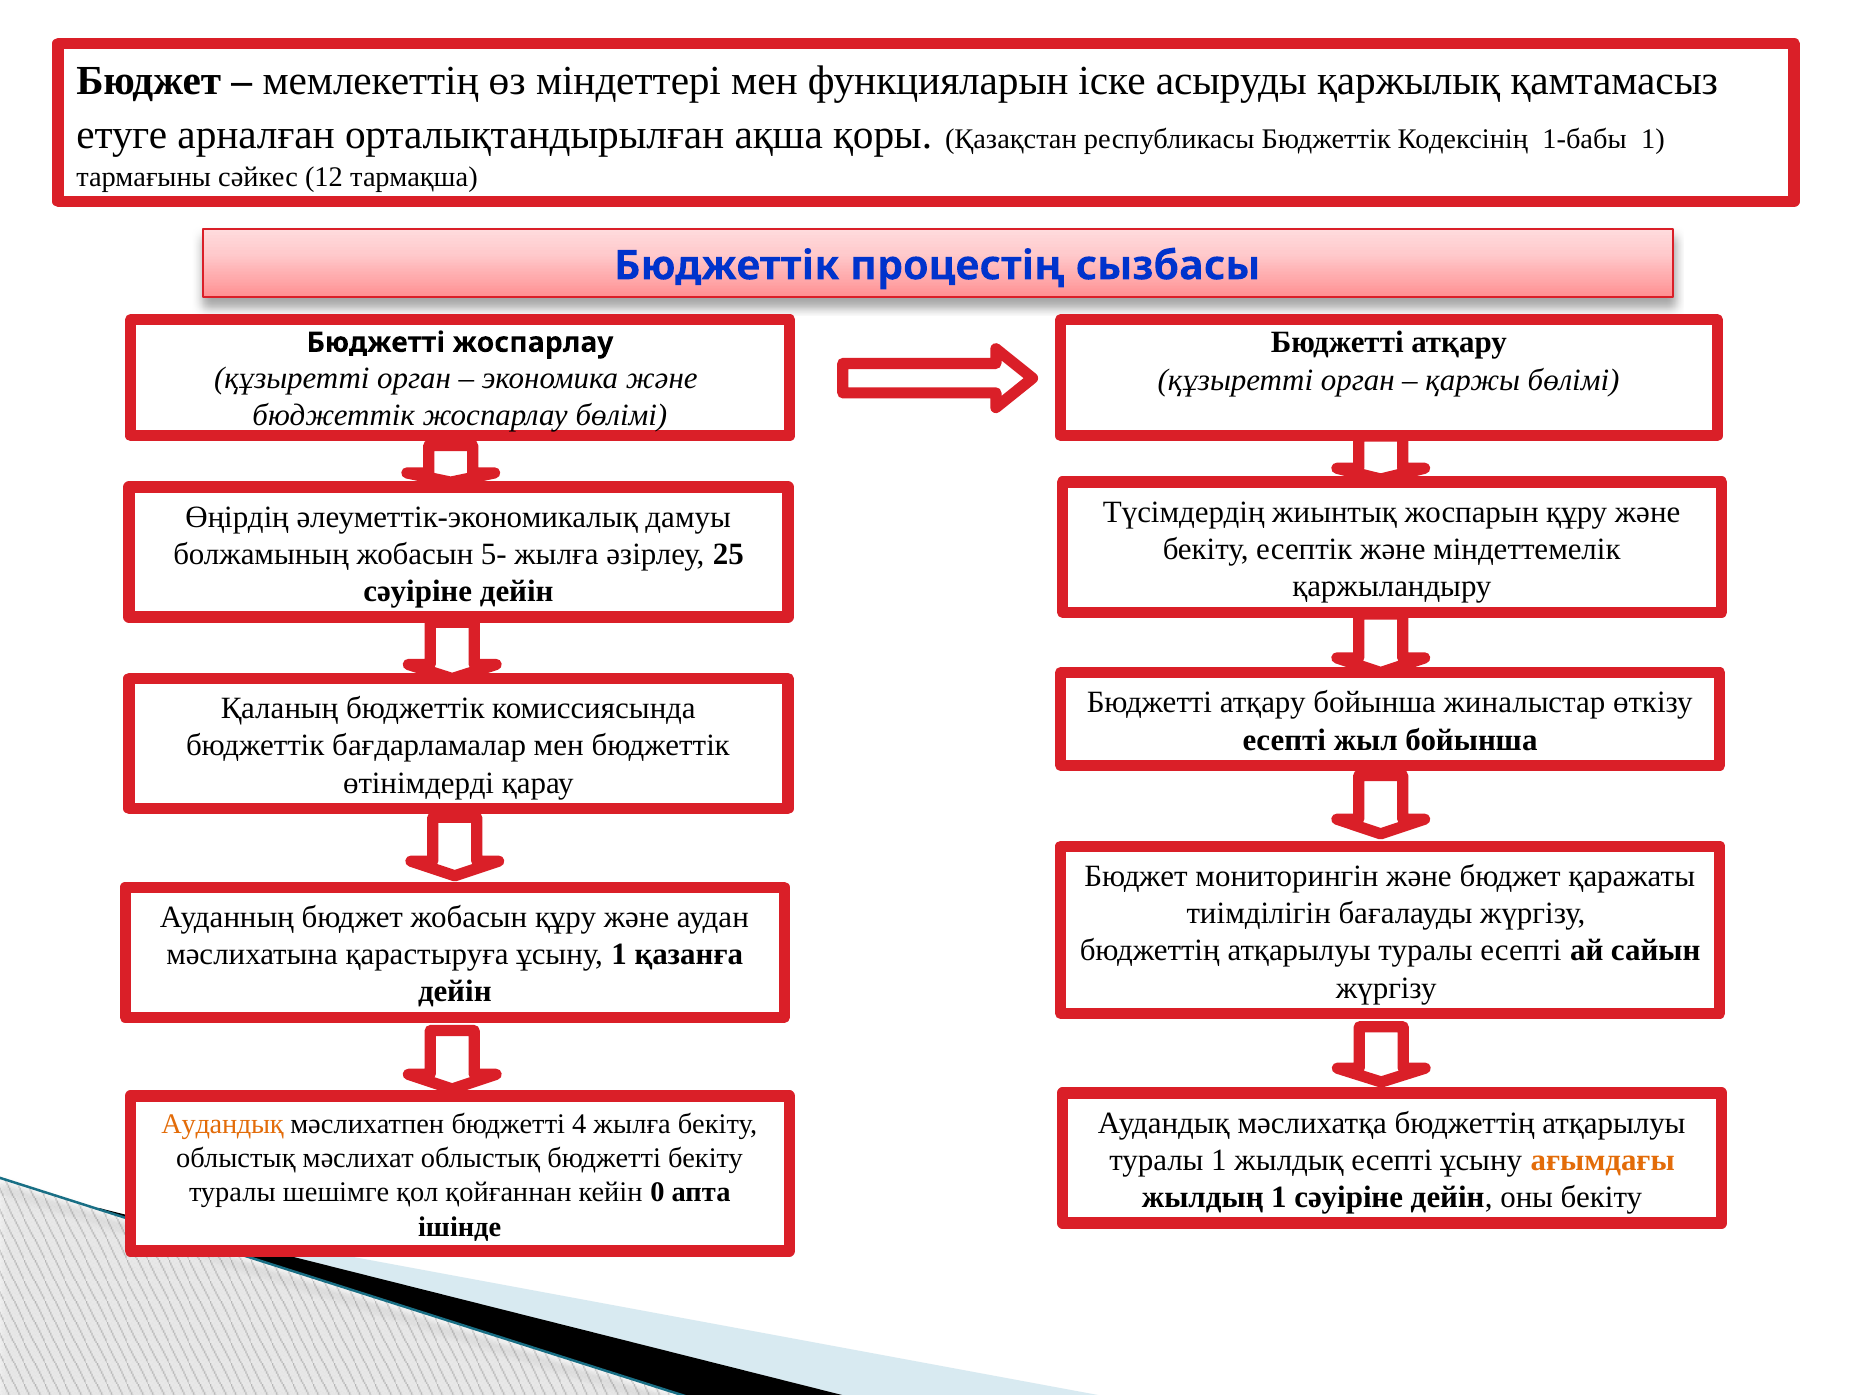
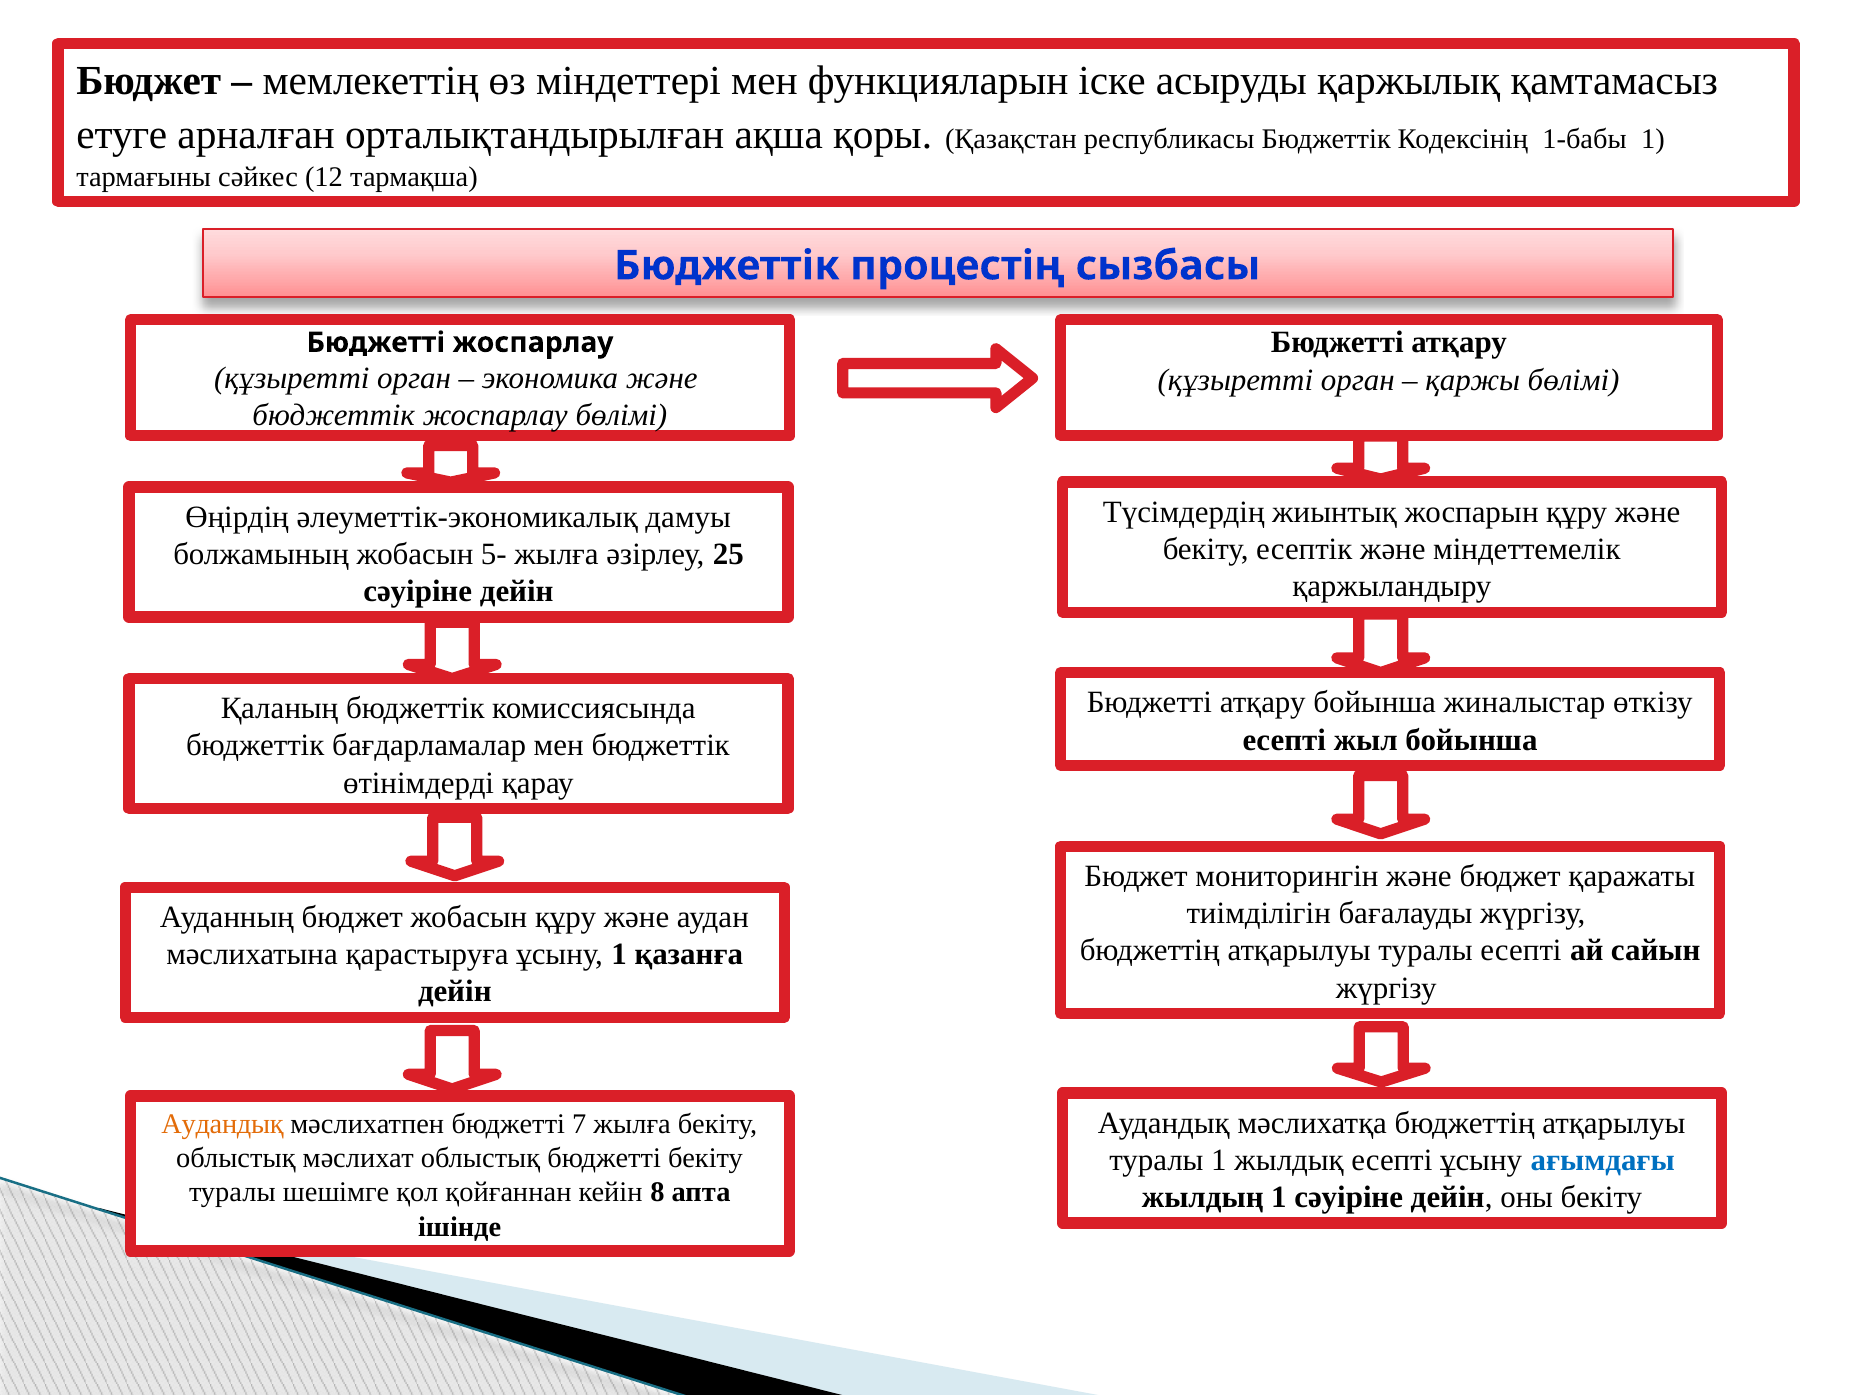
4: 4 -> 7 (579, 1124)
ағымдағы colour: orange -> blue (1603, 1160)
0: 0 -> 8 (657, 1193)
